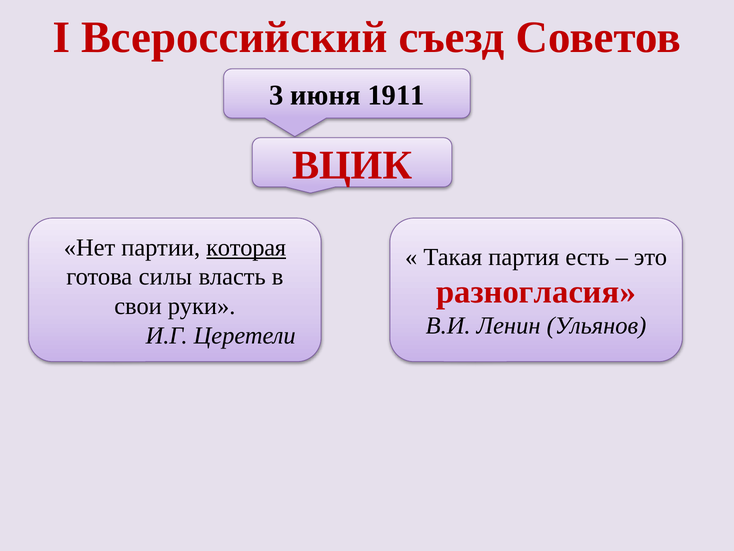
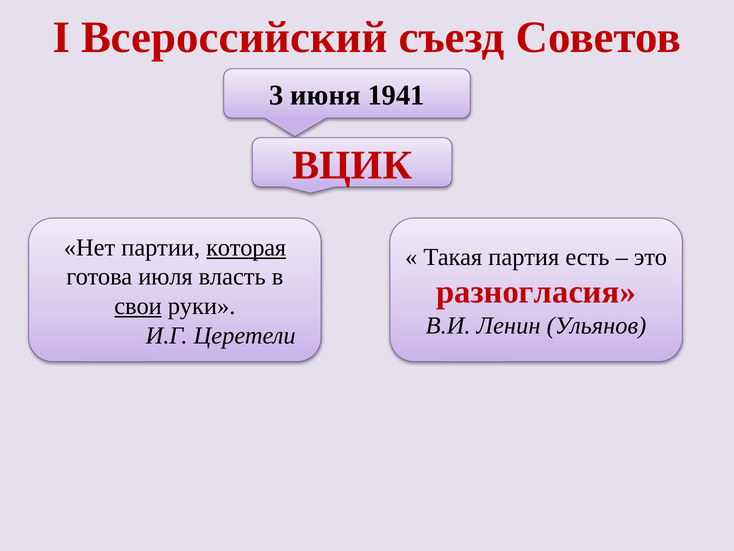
1911: 1911 -> 1941 (396, 95)
силы: силы -> июля (165, 277)
свои underline: none -> present (138, 306)
